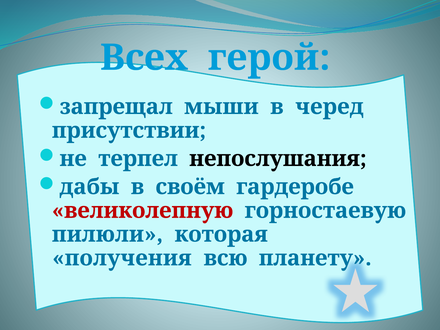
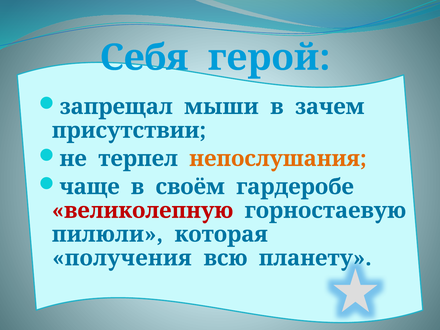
Всех: Всех -> Себя (144, 58)
черед: черед -> зачем (330, 107)
непослушания colour: black -> orange (278, 159)
дабы: дабы -> чаще (90, 187)
